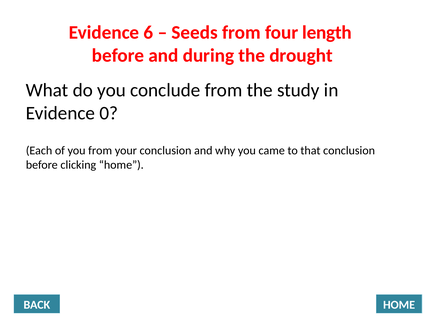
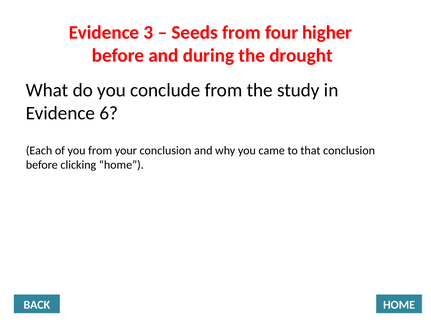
6: 6 -> 3 (148, 33)
length: length -> higher (327, 33)
0: 0 -> 6 (109, 113)
